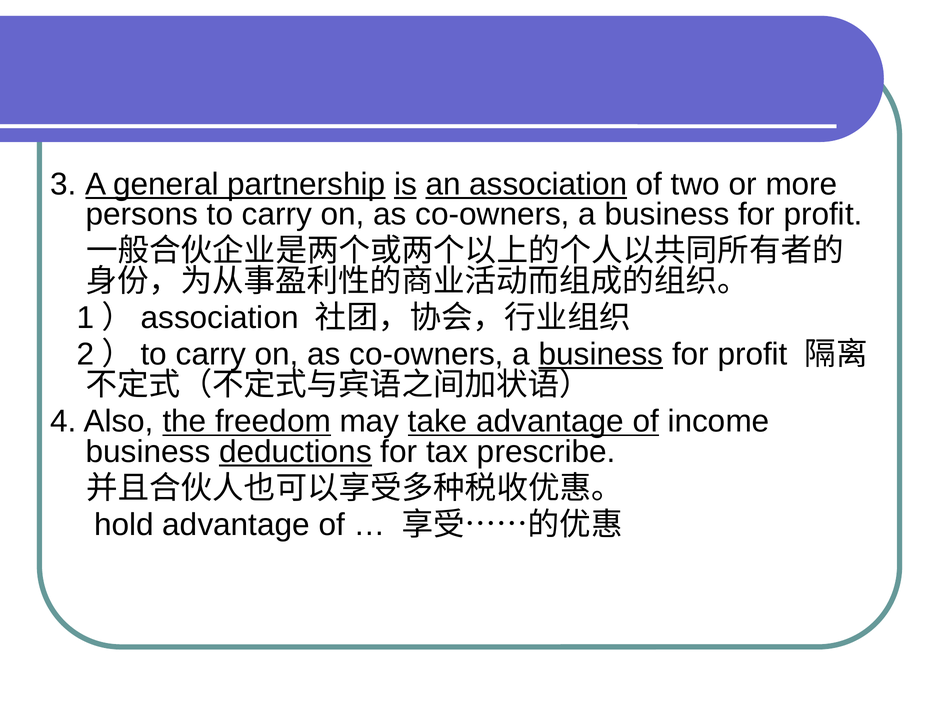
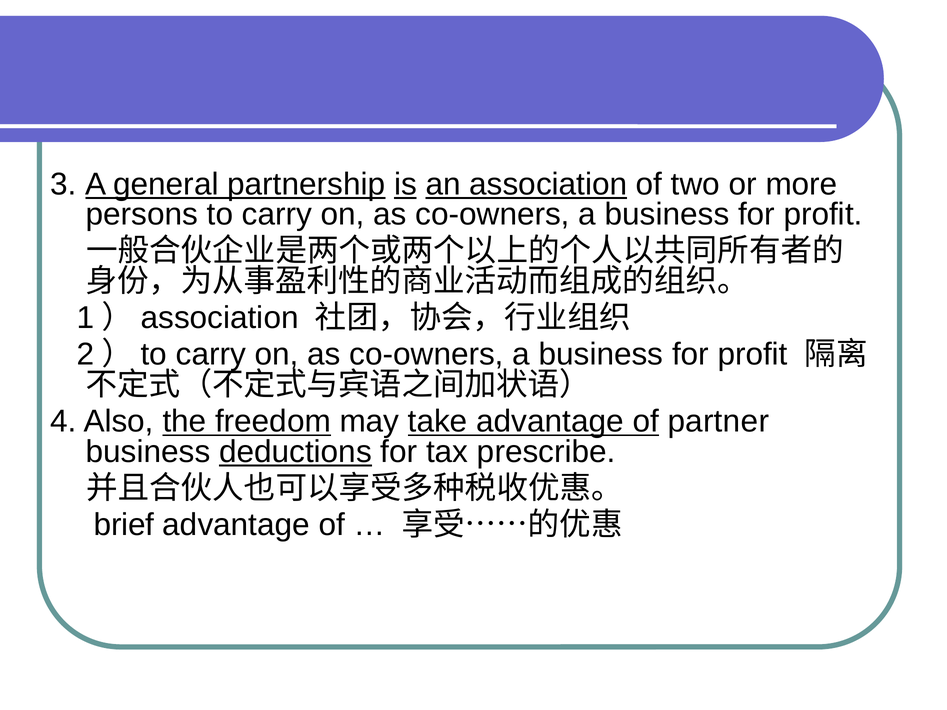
business underline: present -> none (601, 355)
income: income -> partner (718, 422)
hold: hold -> brief (124, 525)
